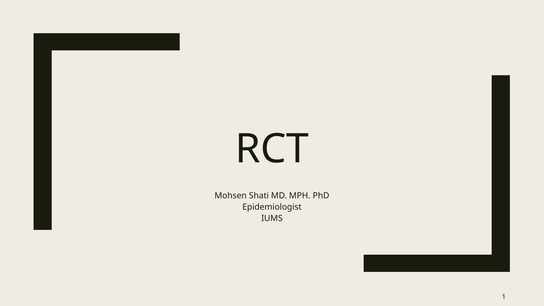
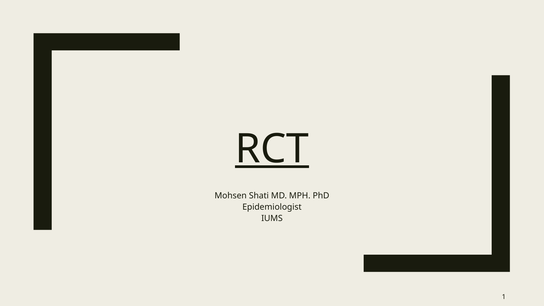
RCT underline: none -> present (272, 149)
